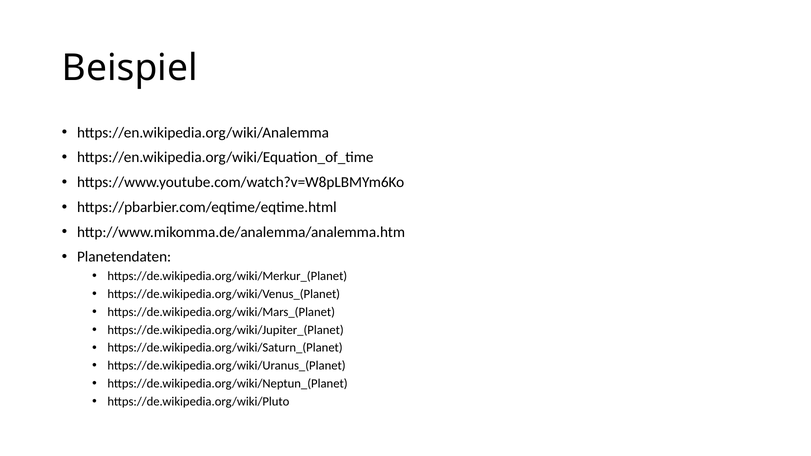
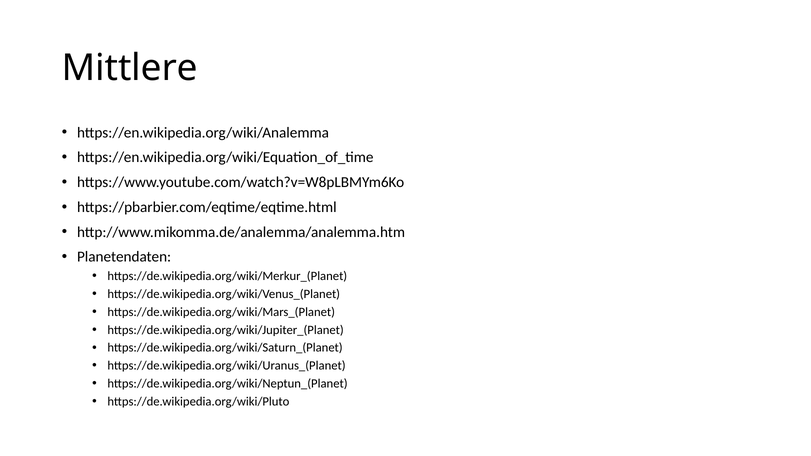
Beispiel: Beispiel -> Mittlere (130, 68)
